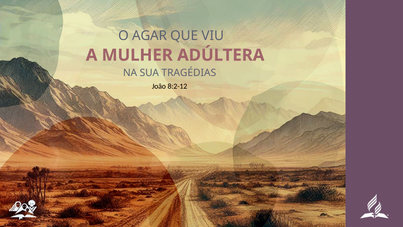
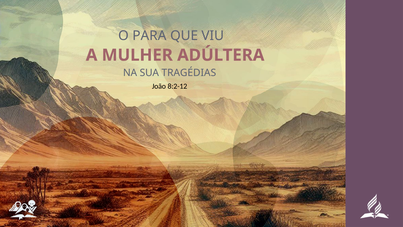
AGAR: AGAR -> PARA (149, 36)
